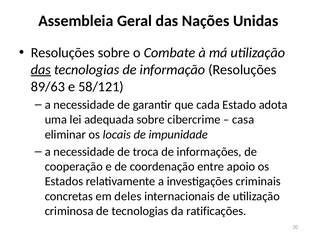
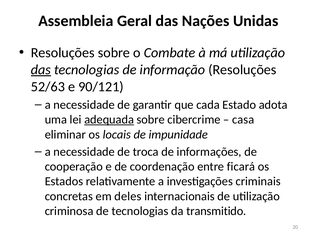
89/63: 89/63 -> 52/63 (48, 87)
58/121: 58/121 -> 90/121 (101, 87)
adequada underline: none -> present (109, 120)
apoio: apoio -> ficará (241, 166)
ratificações: ratificações -> transmitido (216, 211)
